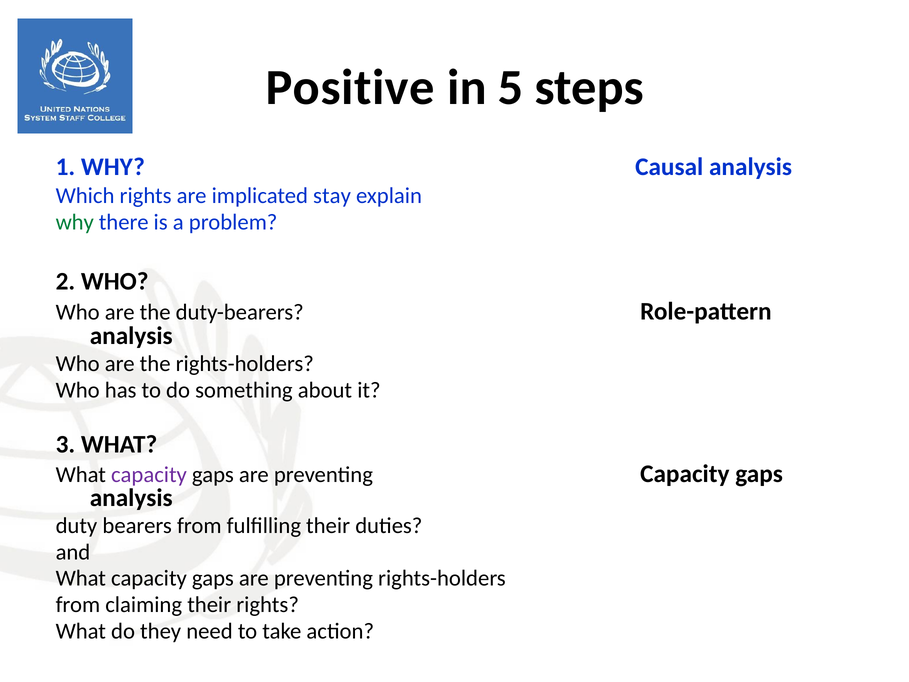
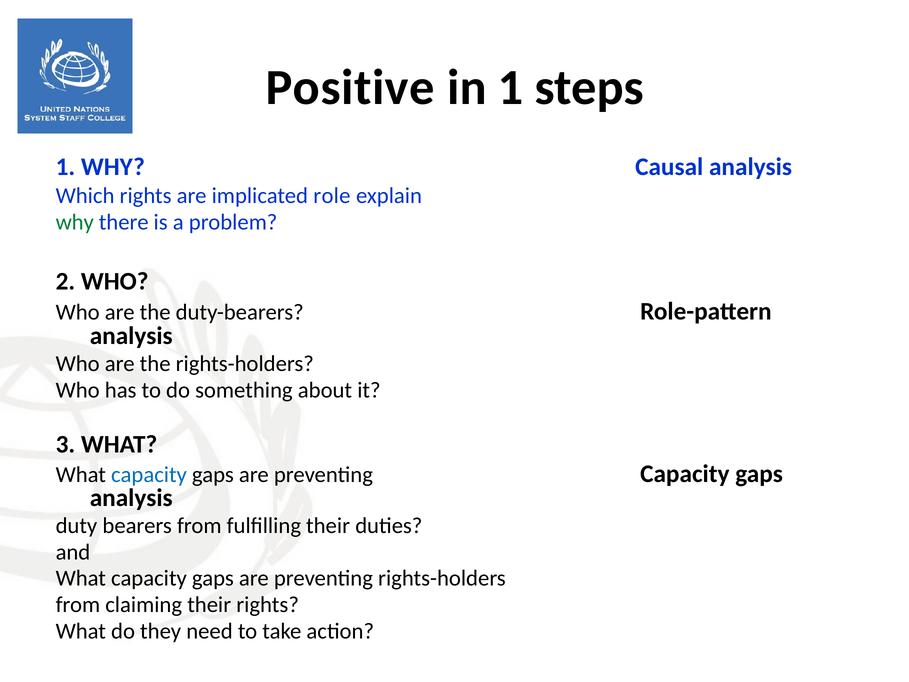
in 5: 5 -> 1 (511, 88)
stay: stay -> role (332, 196)
capacity colour: purple -> blue (149, 474)
